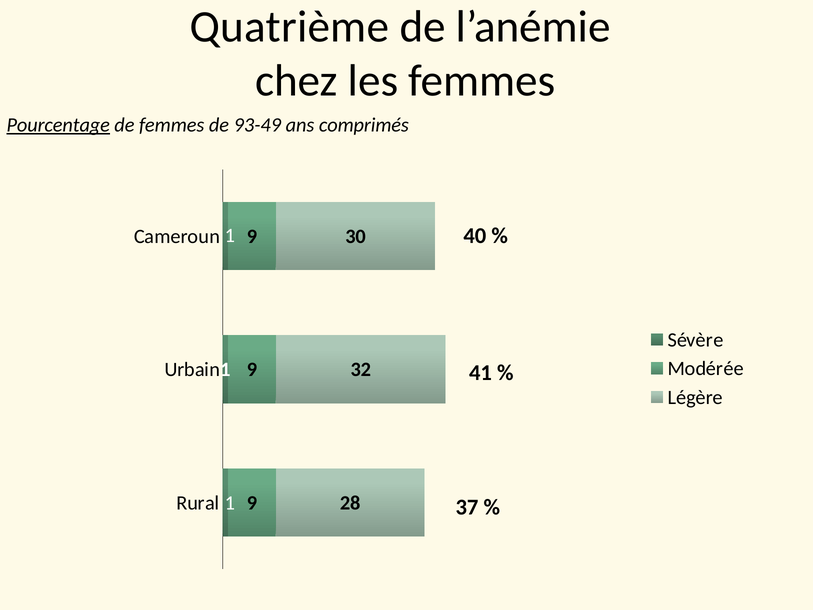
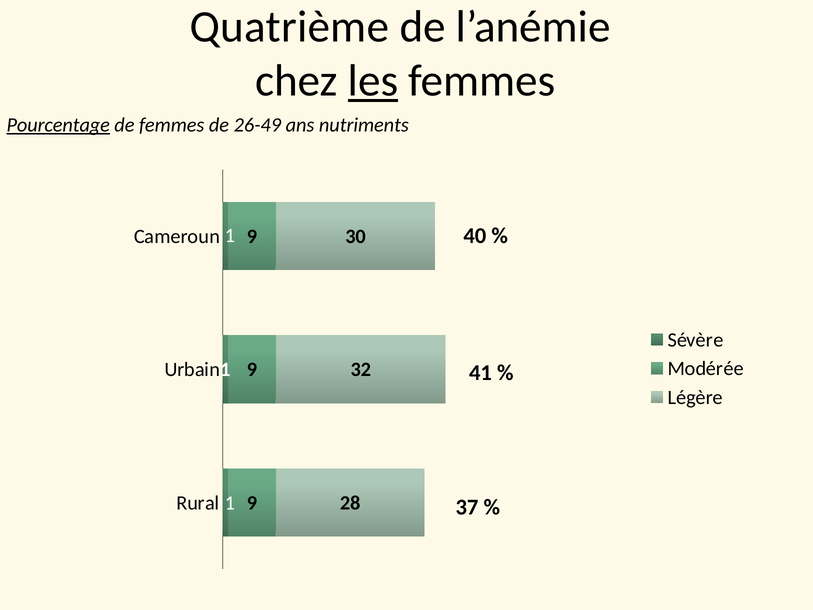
les underline: none -> present (373, 81)
93-49: 93-49 -> 26-49 (257, 125)
comprimés: comprimés -> nutriments (364, 125)
